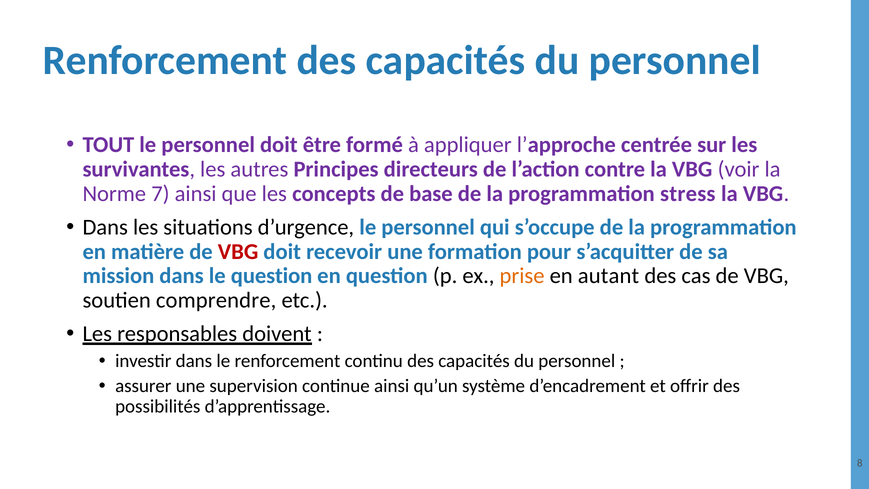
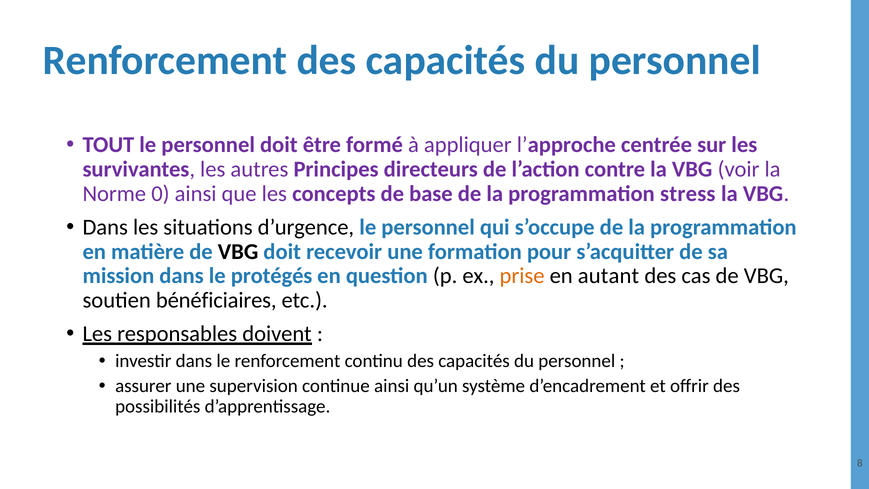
7: 7 -> 0 (160, 194)
VBG colour: red -> black (238, 251)
le question: question -> protégés (272, 276)
comprendre: comprendre -> bénéficiaires (216, 300)
